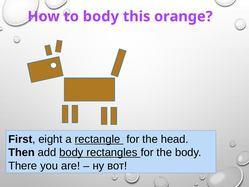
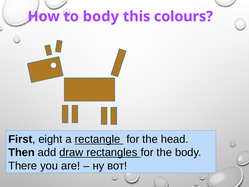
orange: orange -> colours (183, 16)
add body: body -> draw (71, 152)
